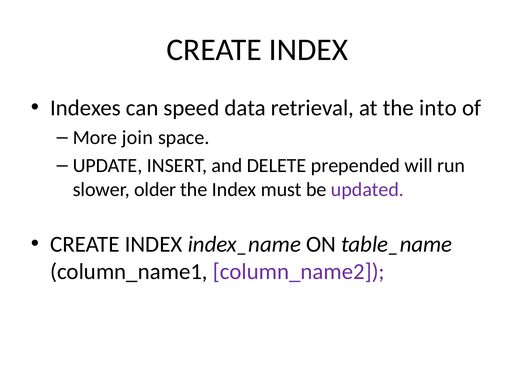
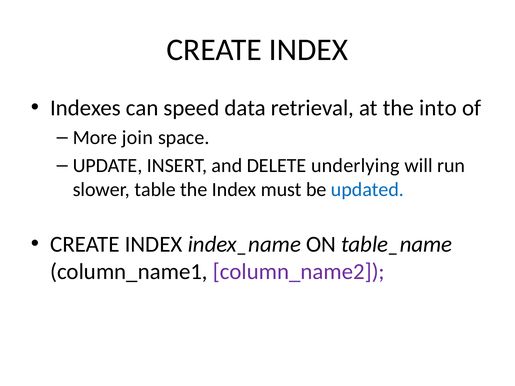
prepended: prepended -> underlying (355, 166)
older: older -> table (155, 190)
updated colour: purple -> blue (367, 190)
